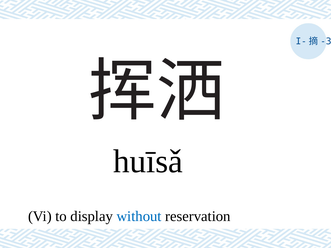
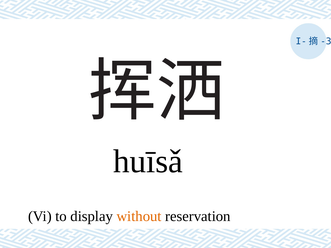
without colour: blue -> orange (139, 216)
